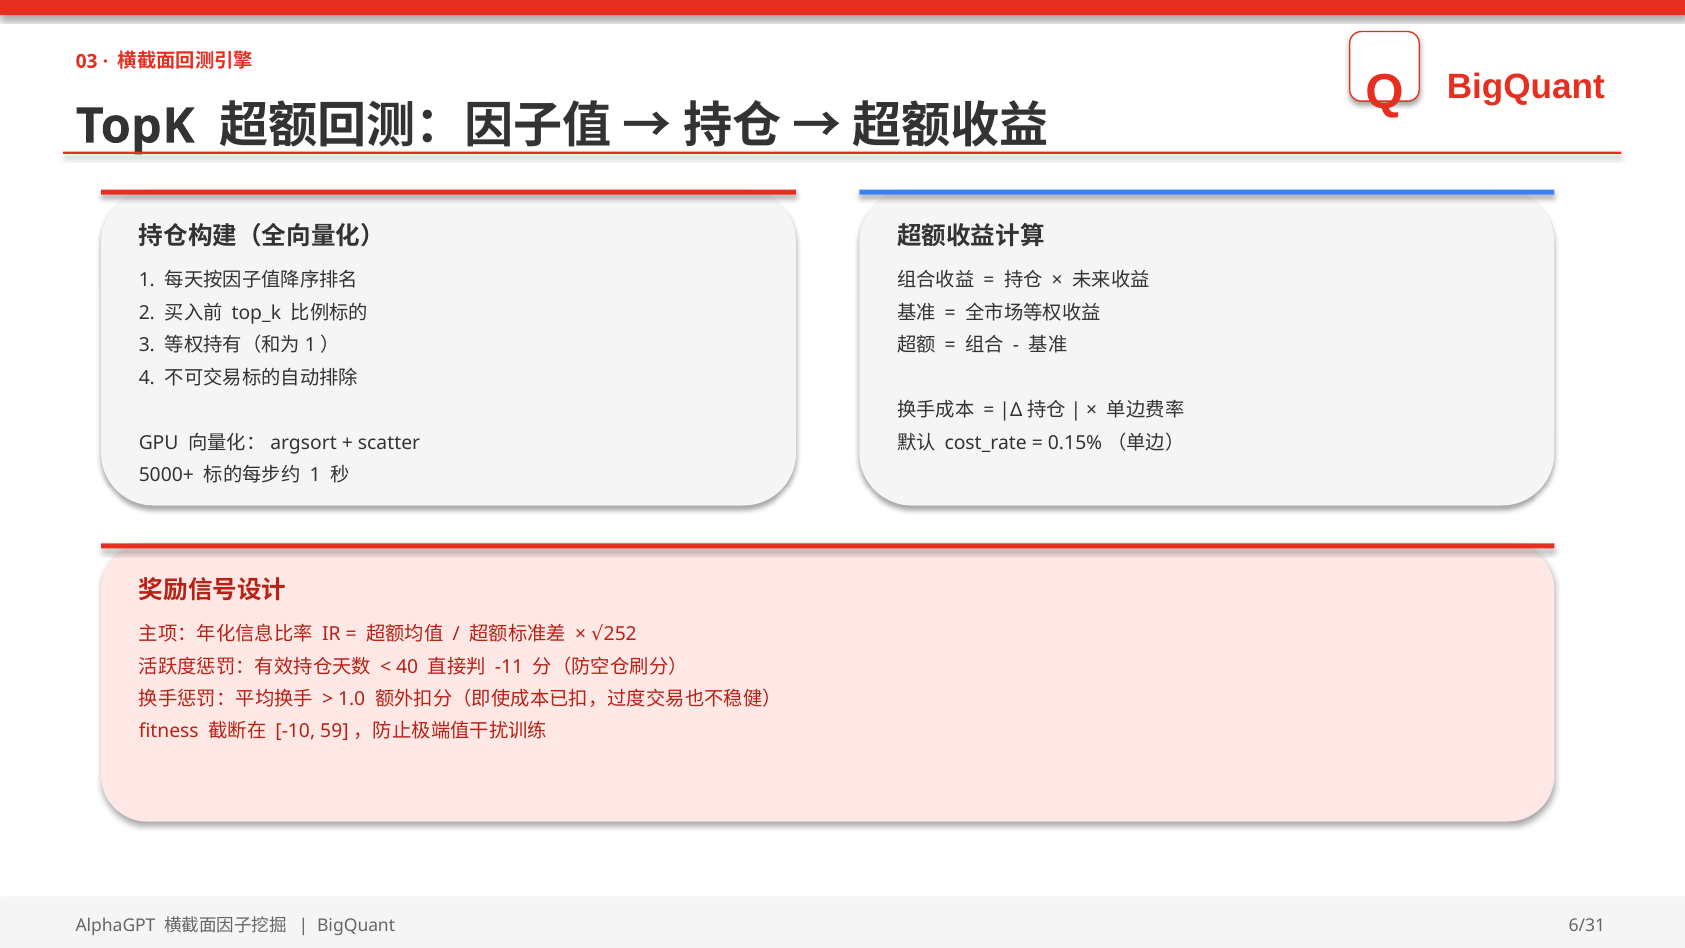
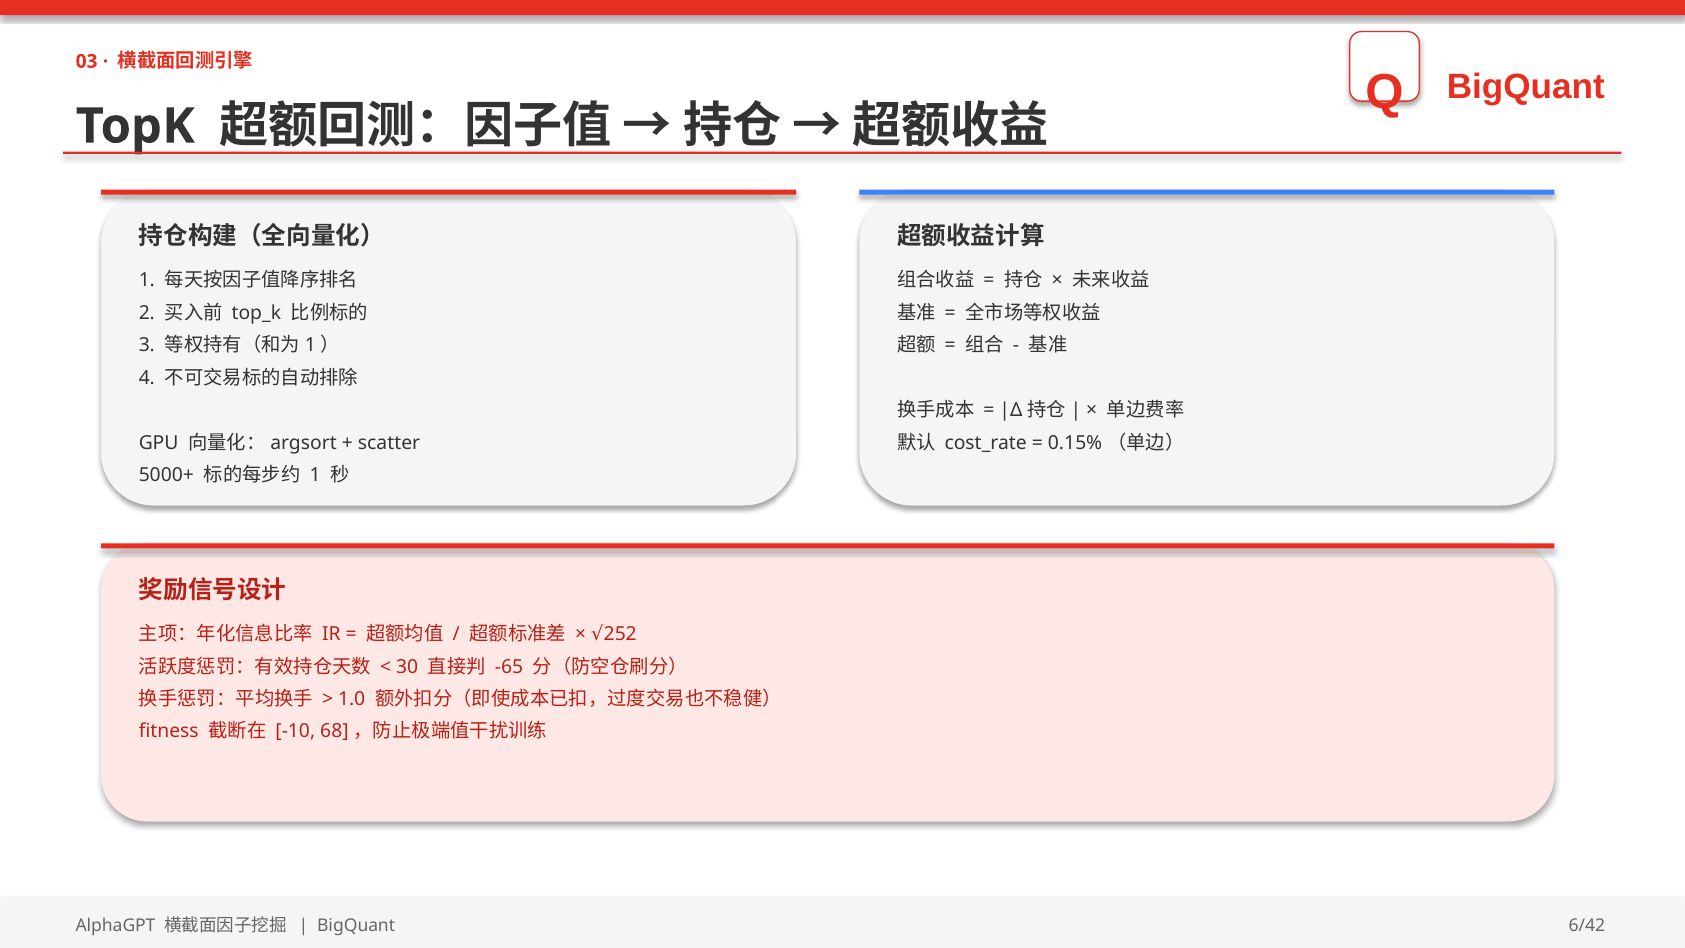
40: 40 -> 30 (407, 667)
-11: -11 -> -65 (509, 667)
59: 59 -> 68 (334, 731)
6/31: 6/31 -> 6/42 (1587, 925)
